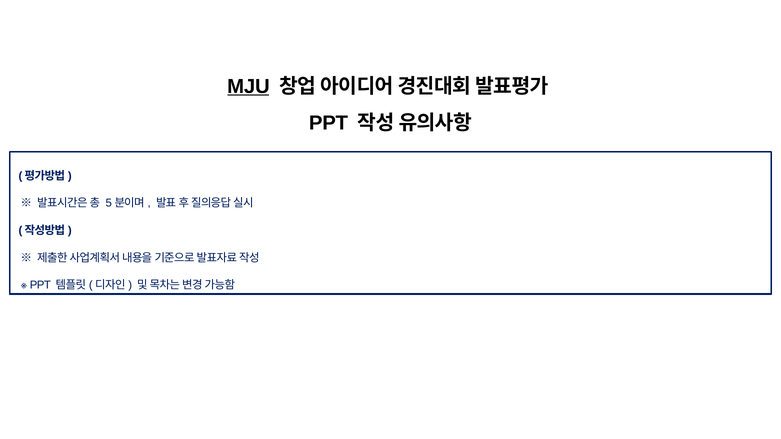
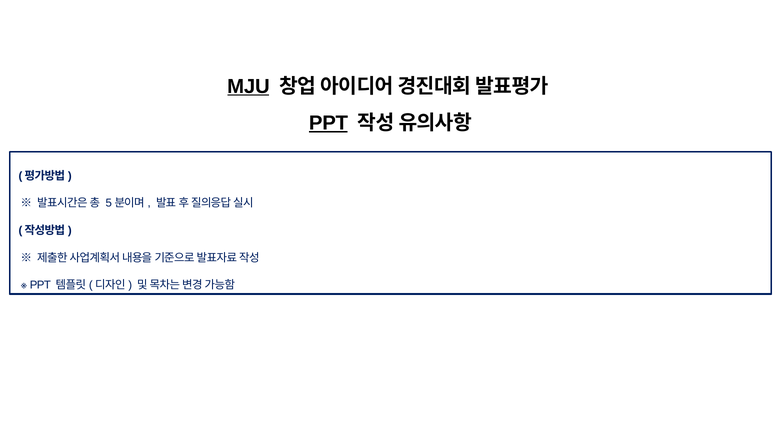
PPT underline: none -> present (328, 123)
